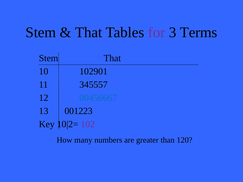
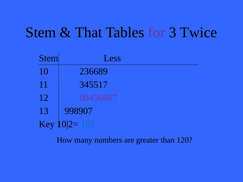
Terms: Terms -> Twice (199, 32)
Stem That: That -> Less (112, 58)
102901: 102901 -> 236689 (94, 71)
345557: 345557 -> 345517 (94, 85)
00456667 colour: blue -> purple (98, 98)
001223: 001223 -> 998907 (79, 111)
102 colour: purple -> blue (88, 124)
